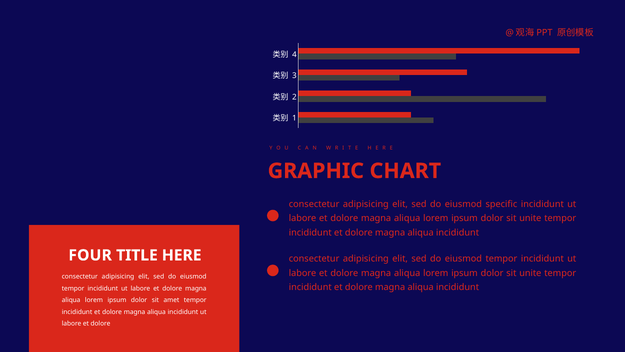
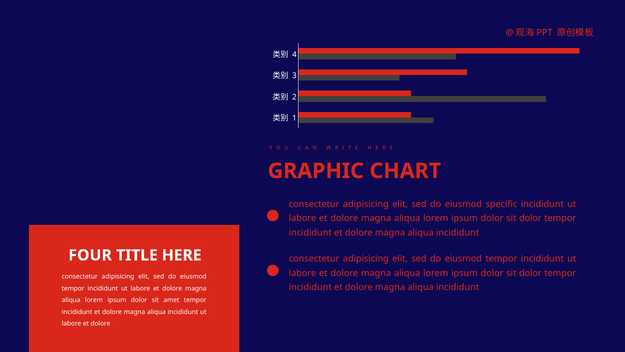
unite: unite -> dolor (530, 218)
unite: unite -> dolor (530, 273)
